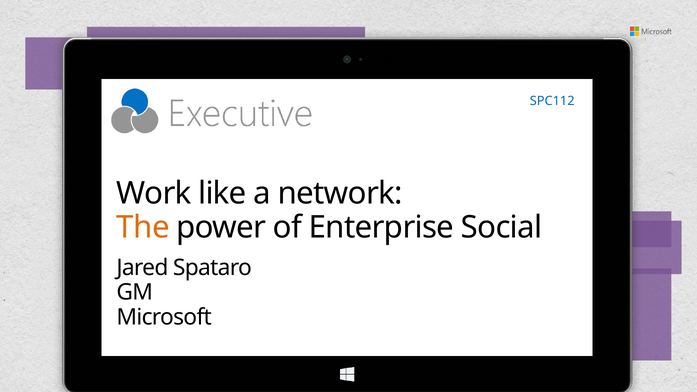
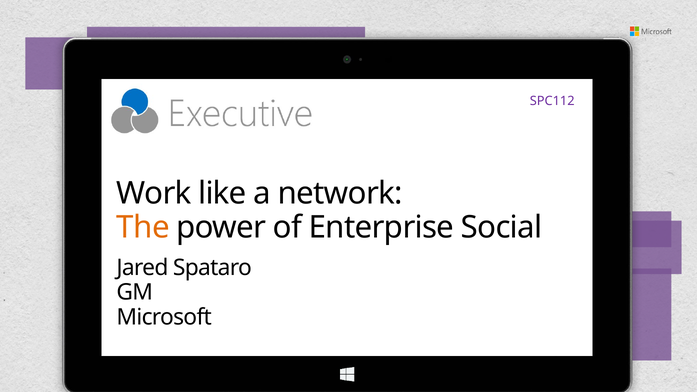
SPC112 colour: blue -> purple (552, 101)
